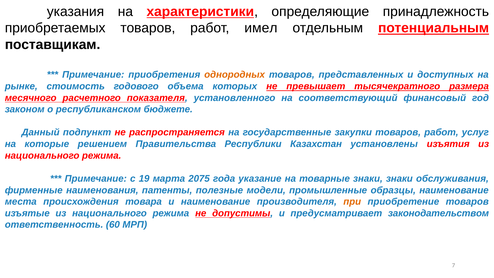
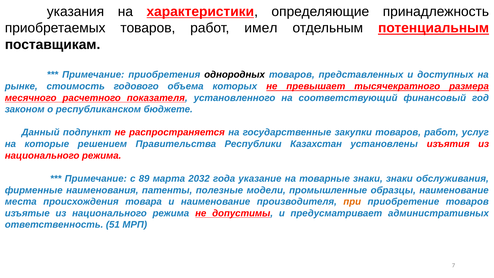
однородных colour: orange -> black (235, 75)
19: 19 -> 89 (144, 179)
2075: 2075 -> 2032 (199, 179)
законодательством: законодательством -> административных (438, 213)
60: 60 -> 51 (113, 225)
